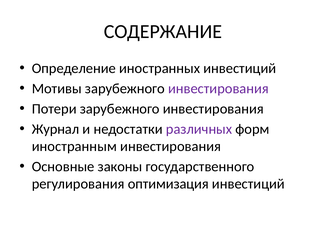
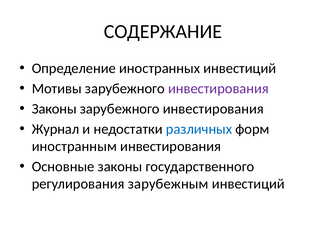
Потери: Потери -> Законы (54, 109)
различных colour: purple -> blue (199, 129)
оптимизация: оптимизация -> зарубежным (168, 184)
